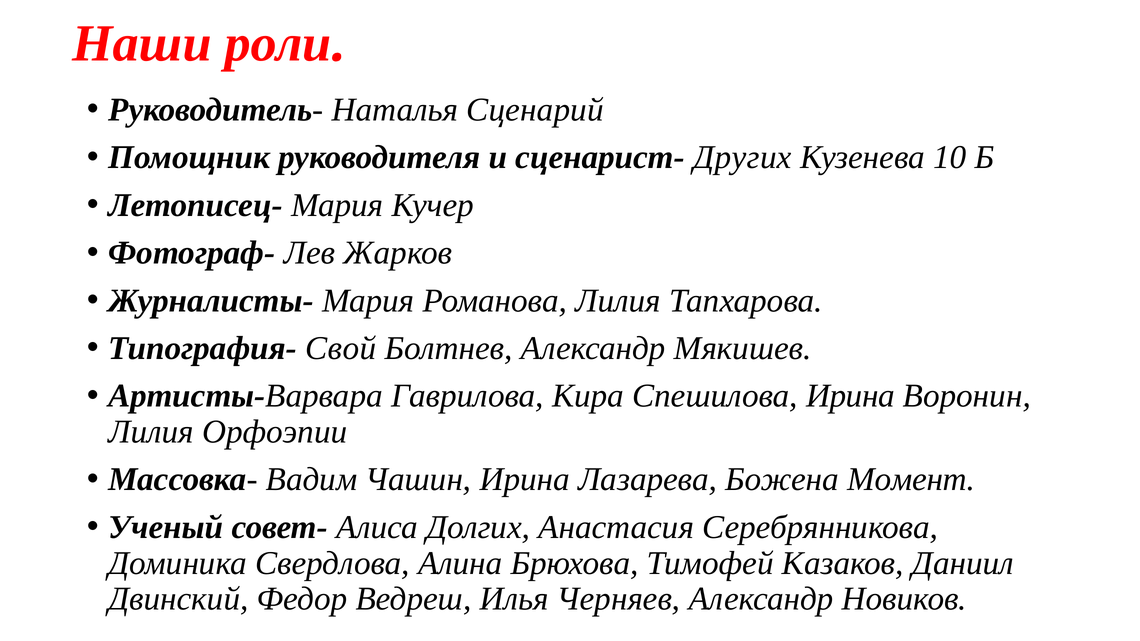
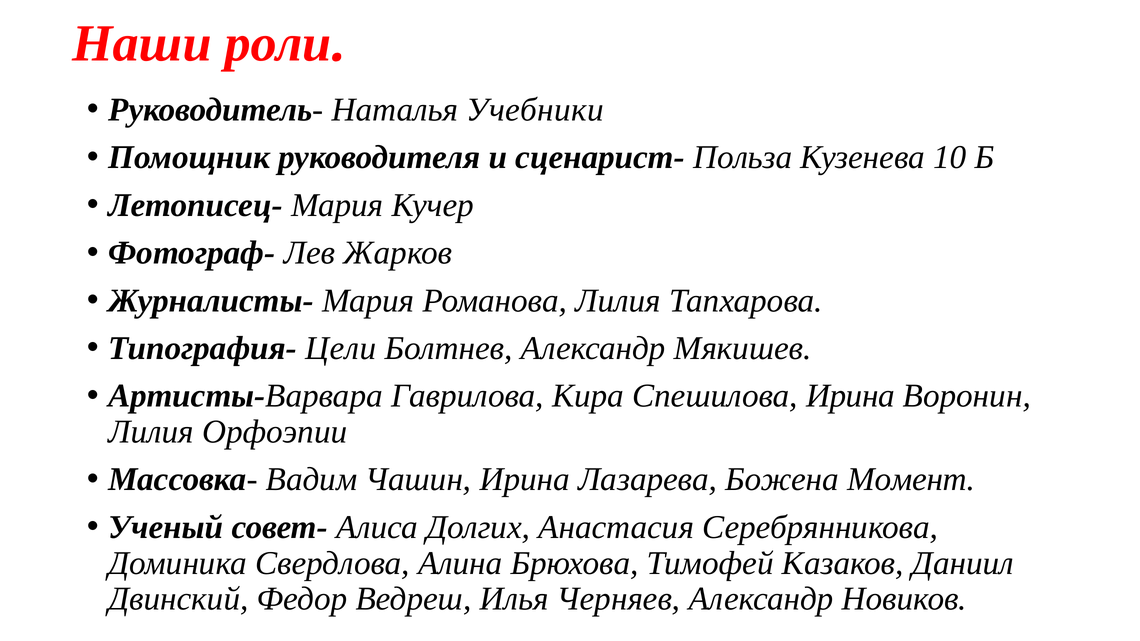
Сценарий: Сценарий -> Учебники (535, 110)
Других: Других -> Польза (743, 157)
Свой: Свой -> Цели (341, 348)
